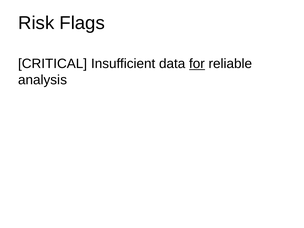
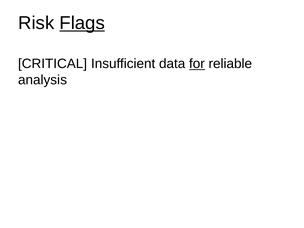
Flags underline: none -> present (82, 23)
